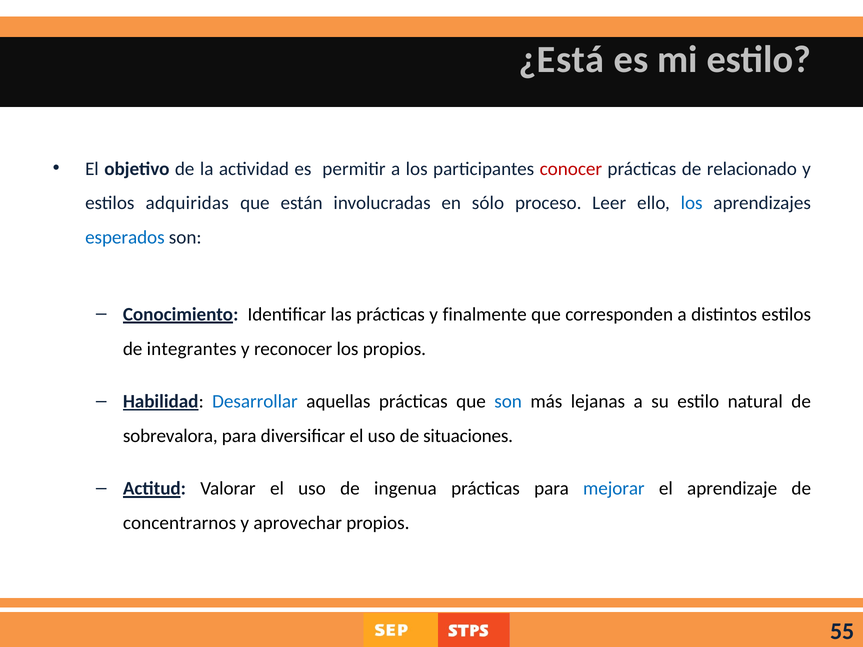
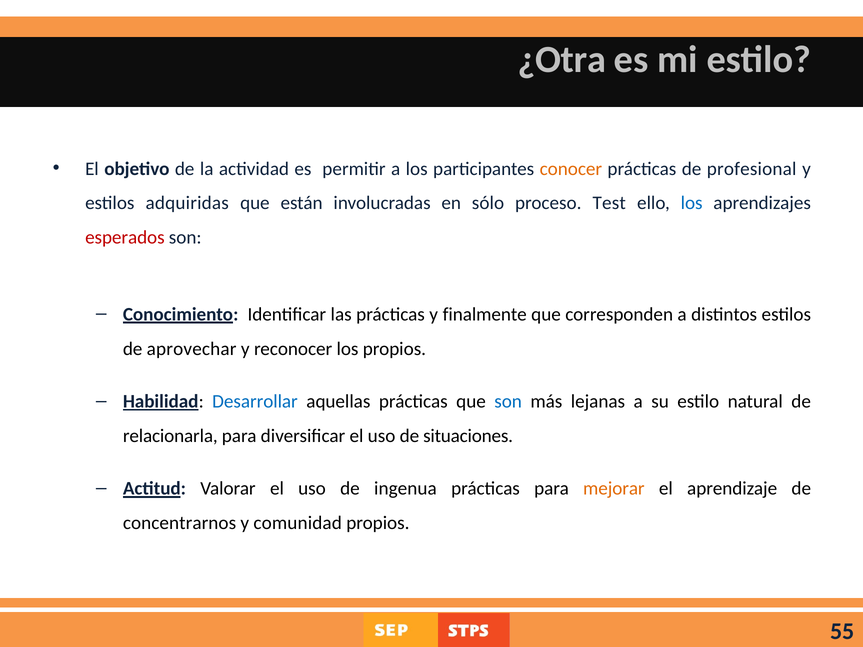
¿Está: ¿Está -> ¿Otra (562, 60)
conocer colour: red -> orange (571, 169)
relacionado: relacionado -> profesional (752, 169)
Leer: Leer -> Test (609, 203)
esperados colour: blue -> red (125, 238)
integrantes: integrantes -> aprovechar (192, 349)
sobrevalora: sobrevalora -> relacionarla (170, 436)
mejorar colour: blue -> orange (614, 489)
aprovechar: aprovechar -> comunidad (298, 523)
